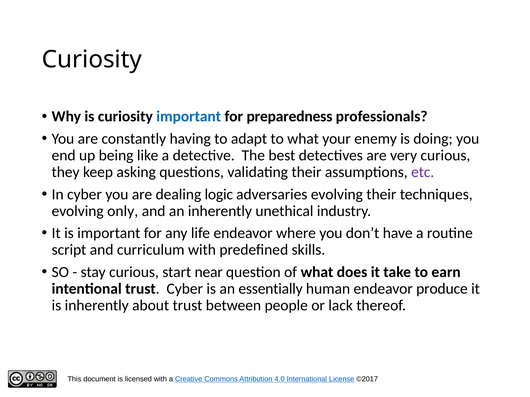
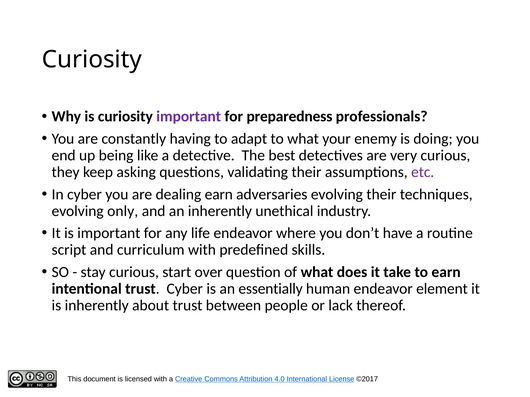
important colour: blue -> purple (189, 117)
dealing logic: logic -> earn (219, 195)
near: near -> over (209, 272)
produce: produce -> element (442, 289)
